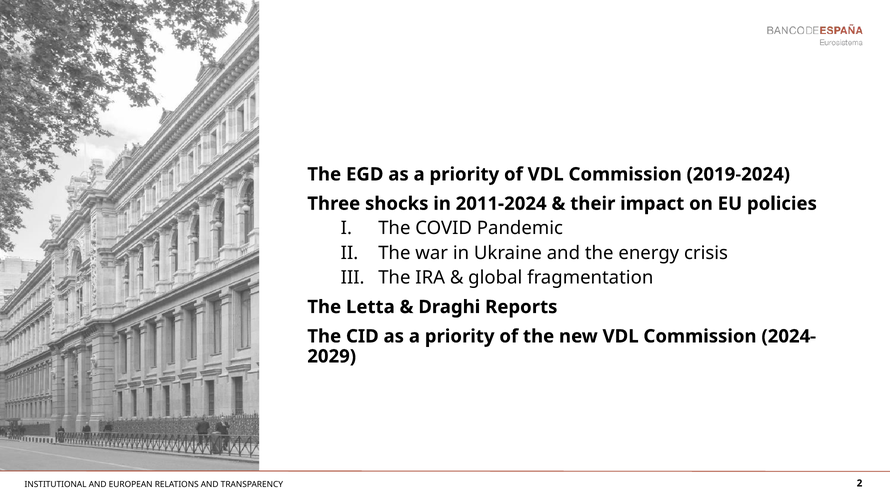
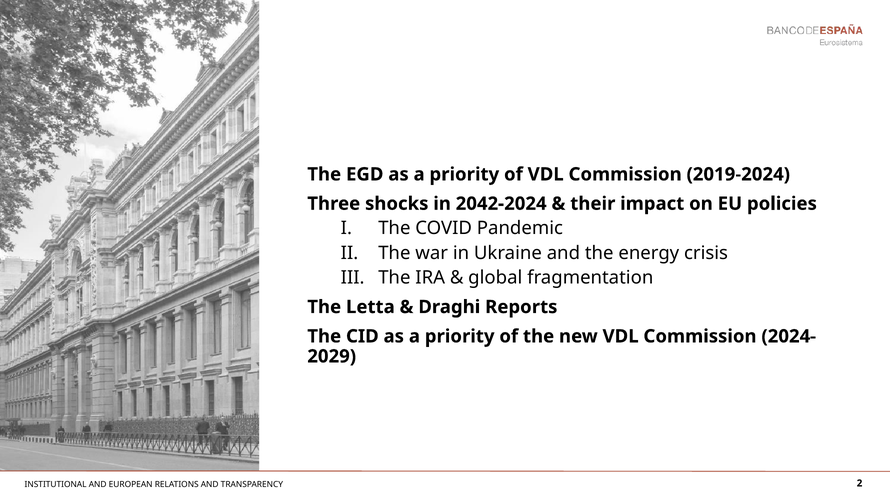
2011-2024: 2011-2024 -> 2042-2024 (501, 204)
